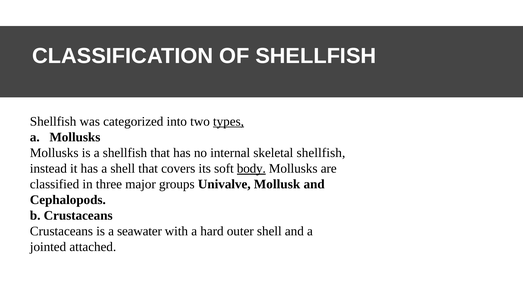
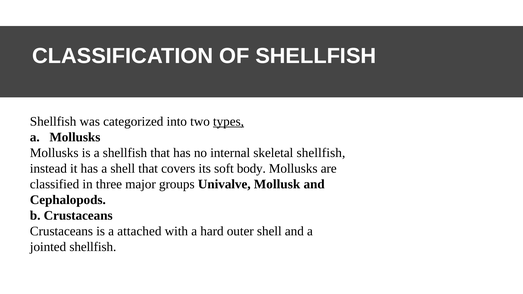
body underline: present -> none (251, 169)
seawater: seawater -> attached (139, 231)
jointed attached: attached -> shellfish (93, 247)
